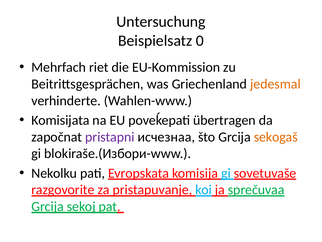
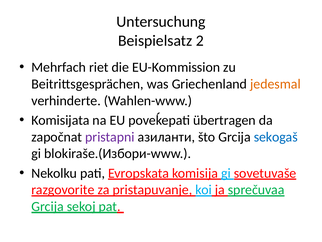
0: 0 -> 2 (200, 41)
исчезнаа: исчезнаа -> азиланти (166, 137)
sekogaš colour: orange -> blue (276, 137)
